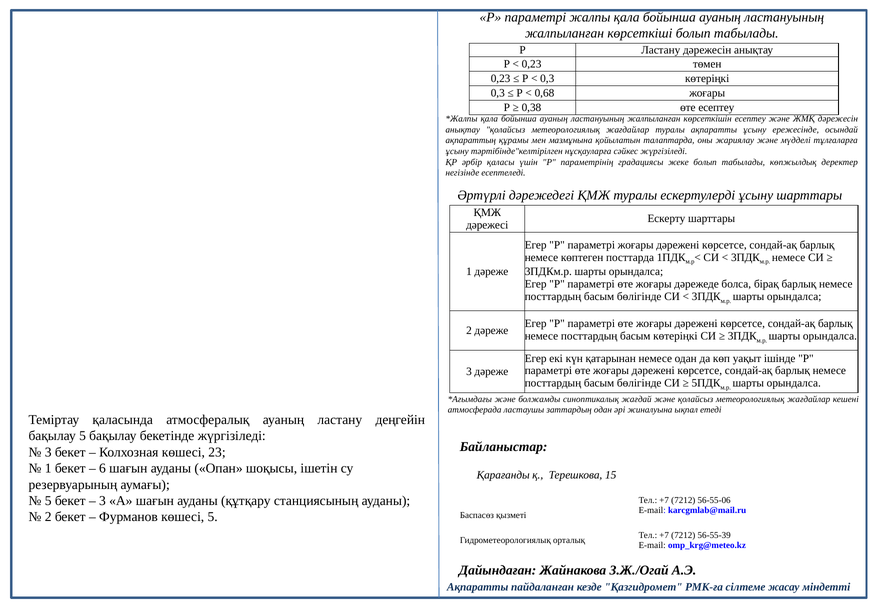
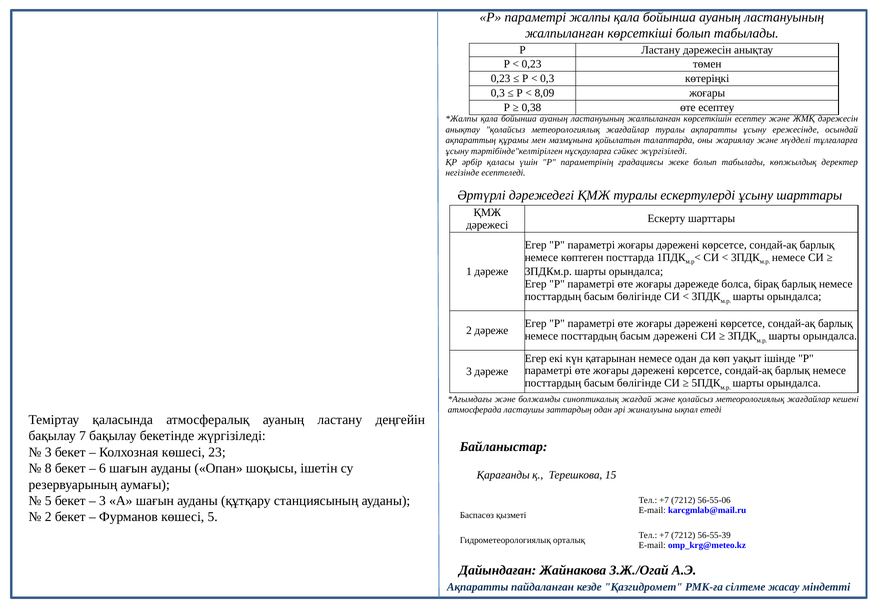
0,68: 0,68 -> 8,09 (544, 93)
басым көтеріңкі: көтеріңкі -> дәрежені (675, 336)
бақылау 5: 5 -> 7 (83, 436)
1: 1 -> 8 (48, 468)
